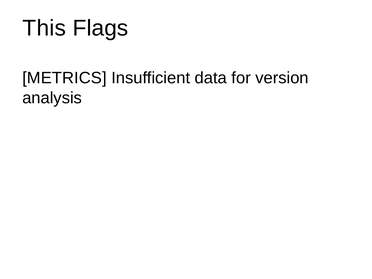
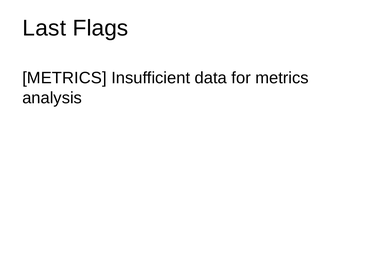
This: This -> Last (44, 28)
for version: version -> metrics (282, 78)
